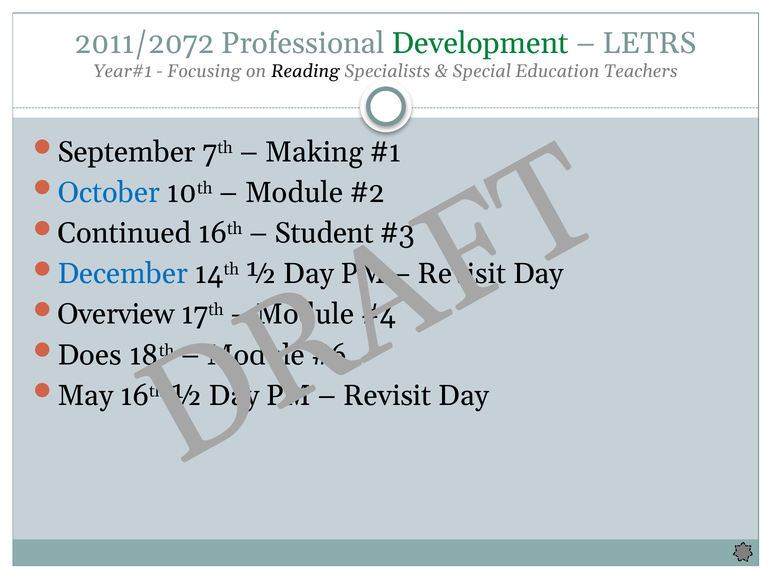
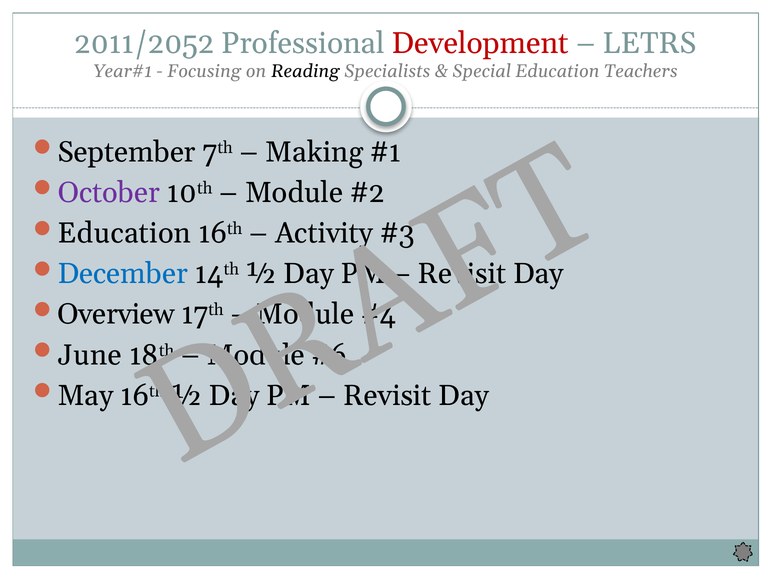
2011/2072: 2011/2072 -> 2011/2052 (145, 43)
Development colour: green -> red (480, 43)
October colour: blue -> purple (109, 193)
Continued: Continued -> Education (124, 233)
Student: Student -> Activity (324, 233)
Does: Does -> June (90, 355)
